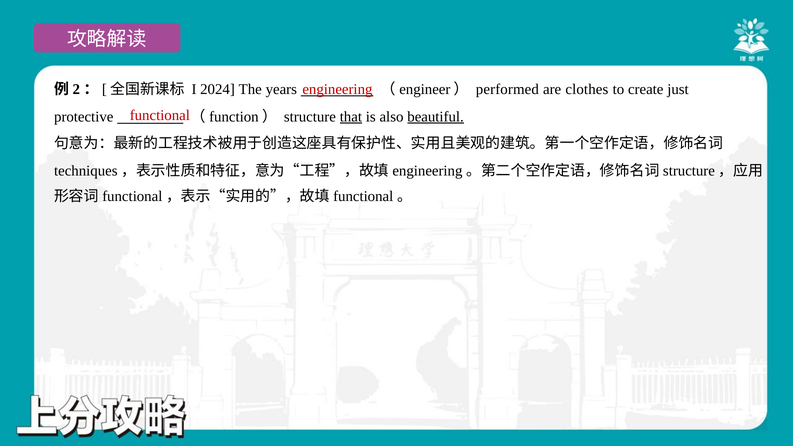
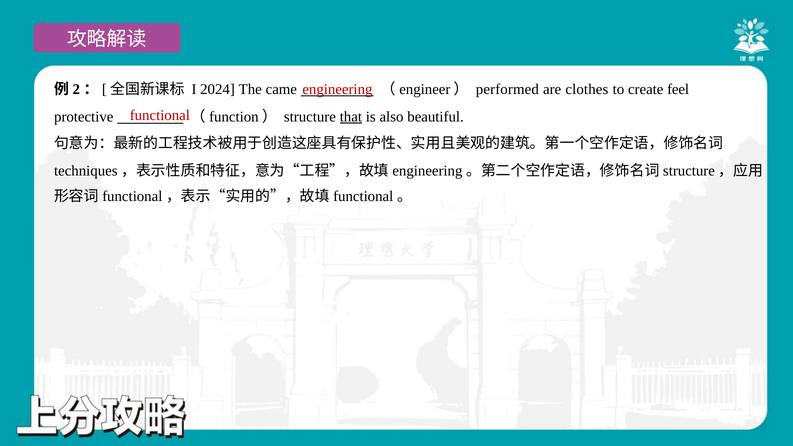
years: years -> came (281, 90)
just: just -> feel (678, 90)
beautiful underline: present -> none (436, 117)
